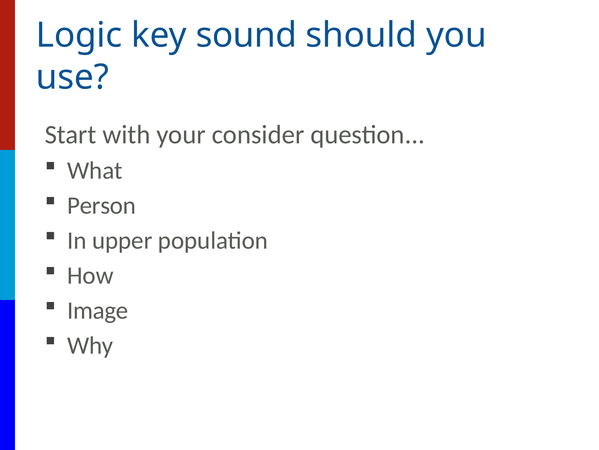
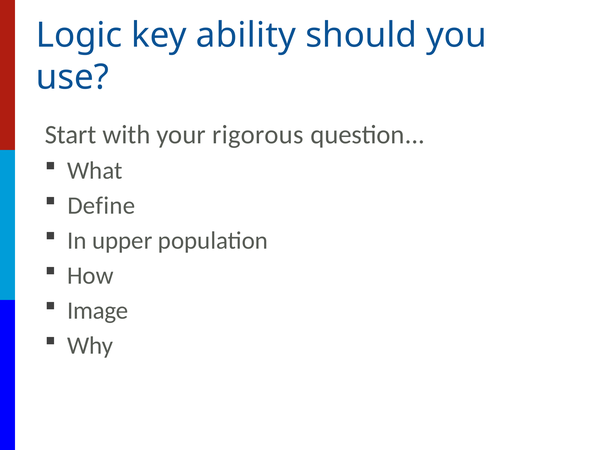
sound: sound -> ability (246, 35)
consider: consider -> rigorous (258, 134)
Person: Person -> Define (101, 205)
